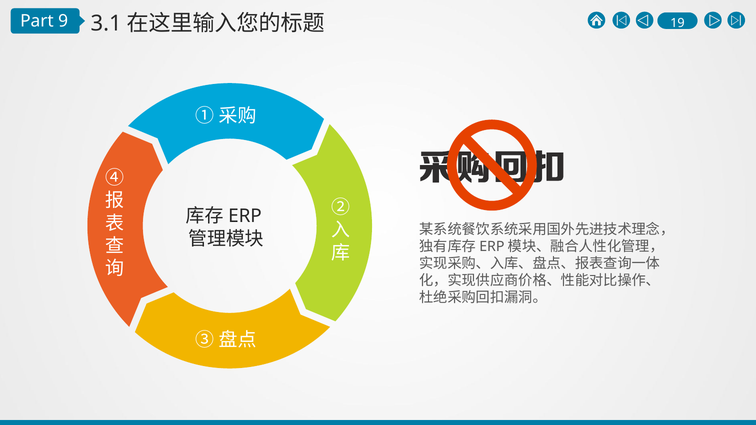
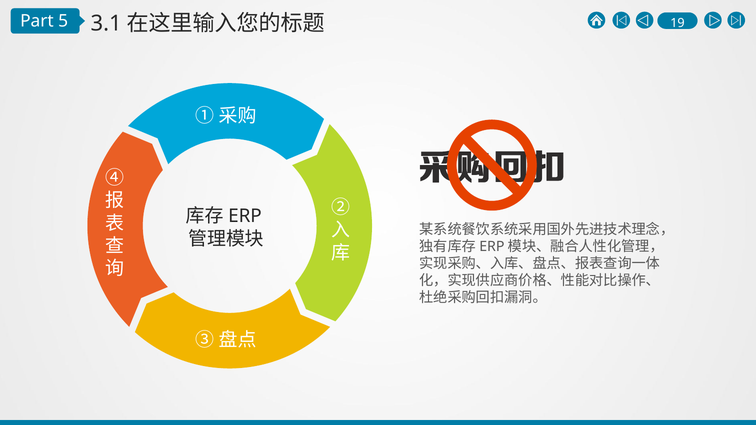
9: 9 -> 5 (63, 21)
